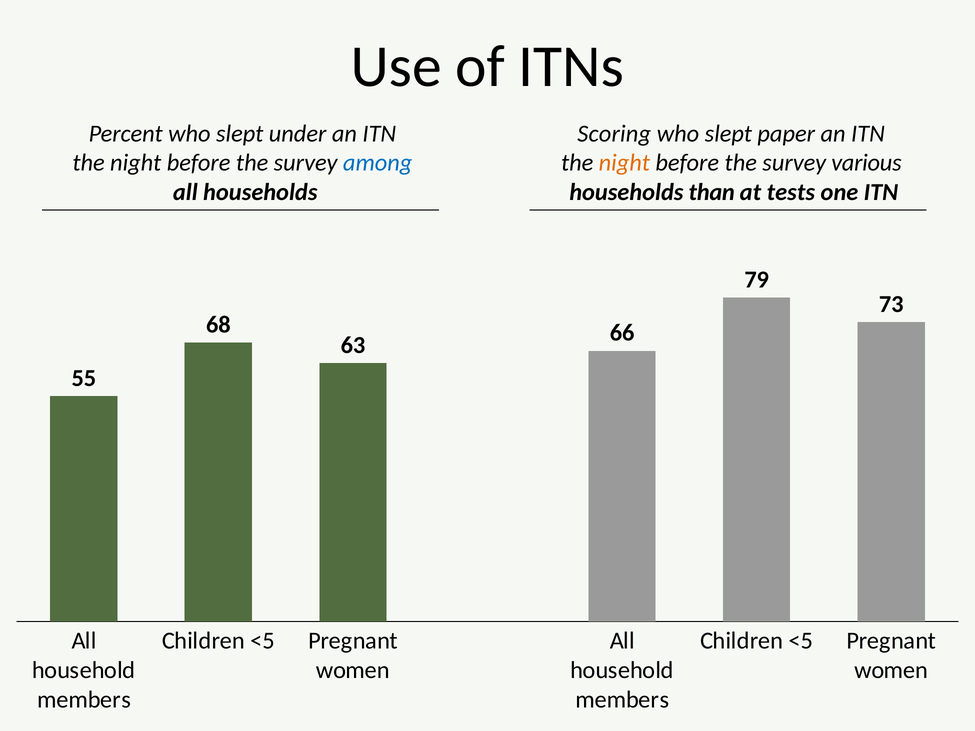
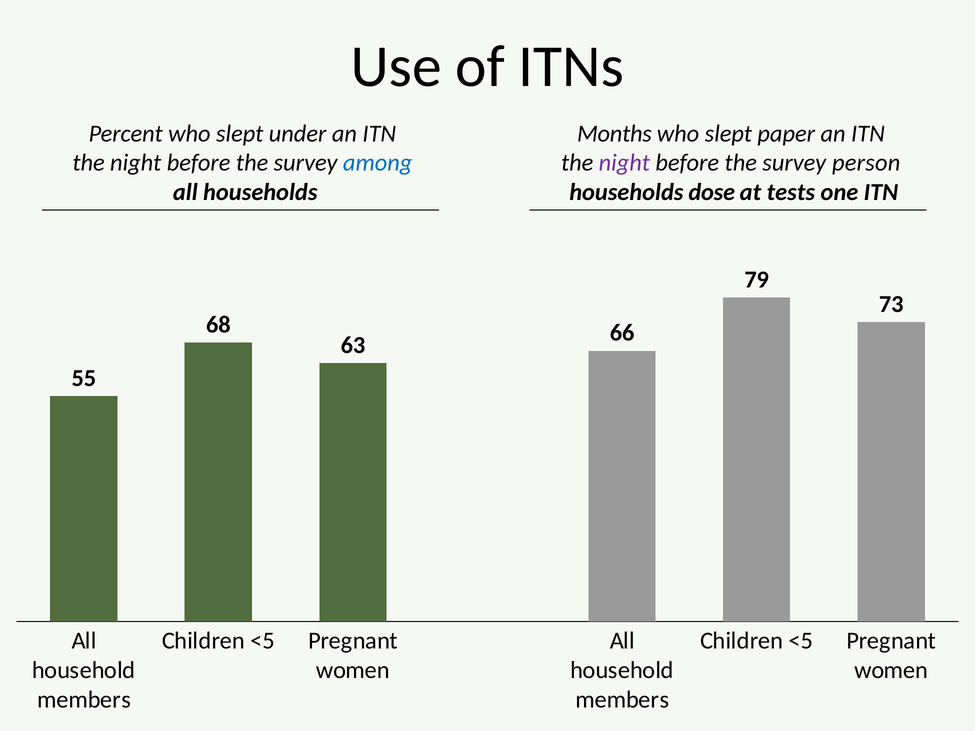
Scoring: Scoring -> Months (614, 134)
night colour: orange -> purple (624, 163)
various: various -> person (866, 163)
than: than -> dose (712, 192)
